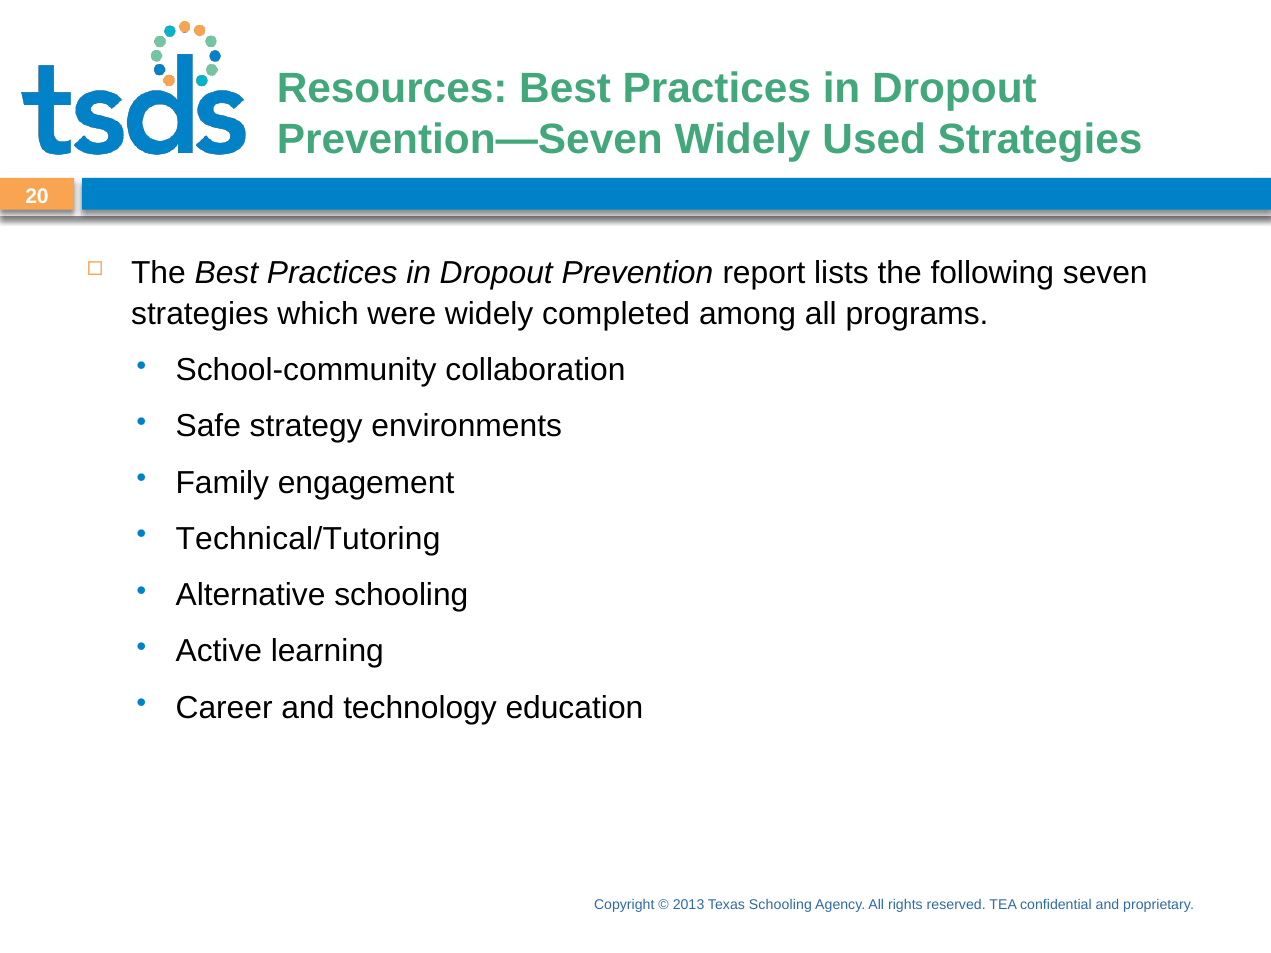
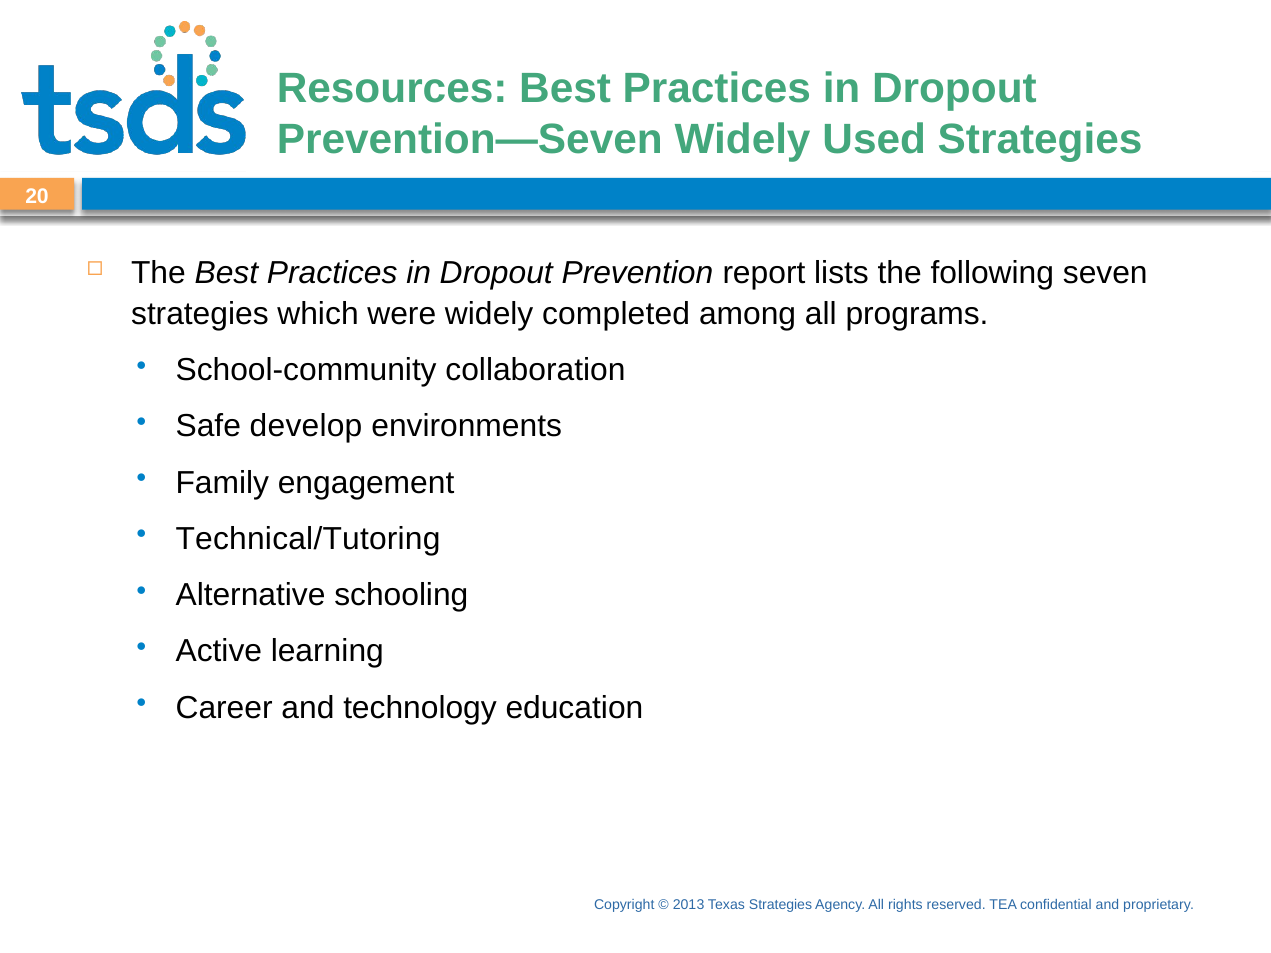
strategy: strategy -> develop (306, 426)
Schooling: Schooling -> Strategies (781, 905)
